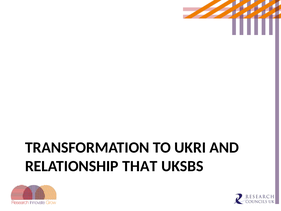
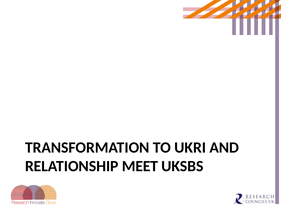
THAT: THAT -> MEET (140, 166)
